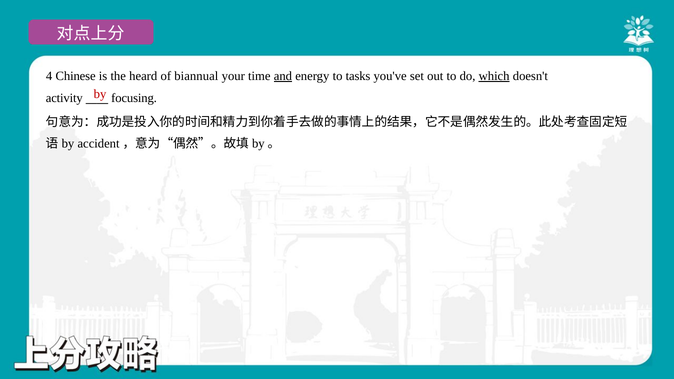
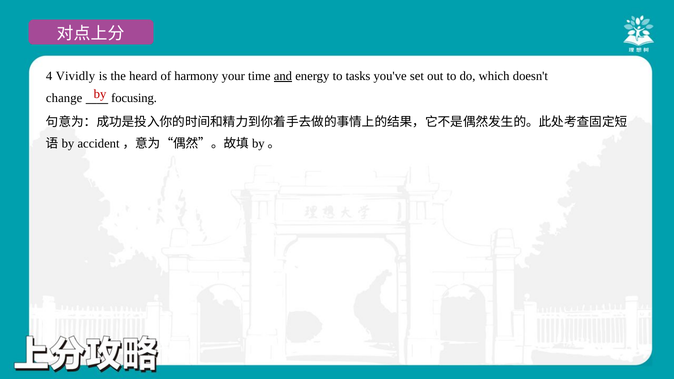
Chinese: Chinese -> Vividly (76, 76)
biannual: biannual -> harmony (196, 76)
which underline: present -> none (494, 76)
activity: activity -> change (64, 98)
